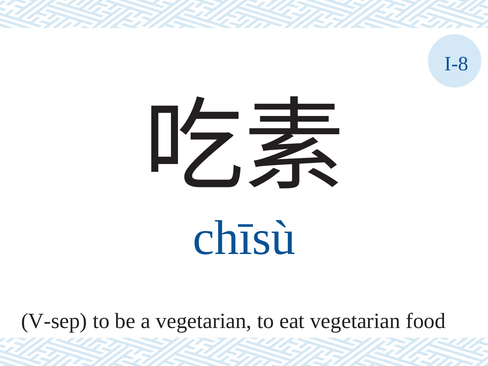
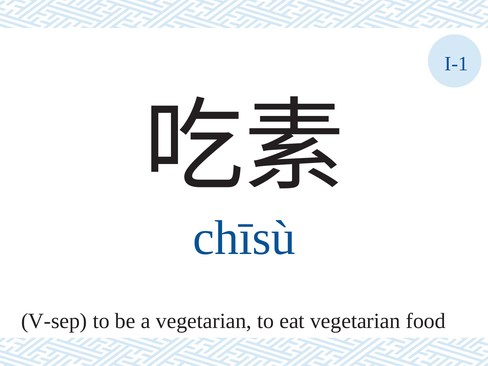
I-8: I-8 -> I-1 (456, 64)
